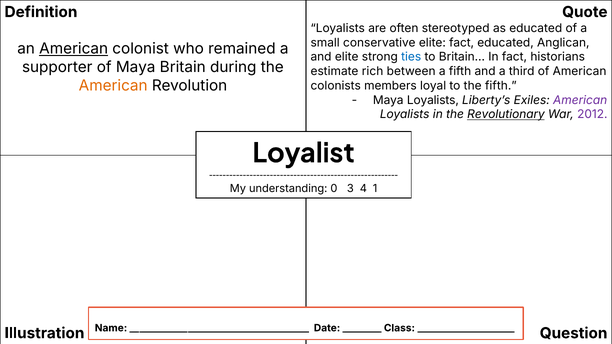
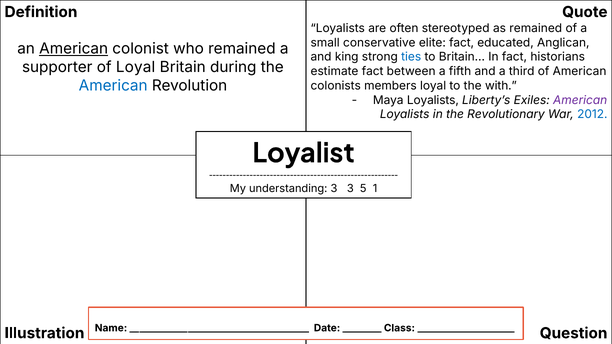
as educated: educated -> remained (536, 28)
and elite: elite -> king (347, 57)
of Maya: Maya -> Loyal (136, 67)
estimate rich: rich -> fact (373, 71)
American colour: orange -> blue (113, 86)
the fifth: fifth -> with (501, 86)
Revolutionary underline: present -> none (506, 115)
2012 colour: purple -> blue (592, 115)
understanding 0: 0 -> 3 (334, 189)
4: 4 -> 5 (363, 189)
